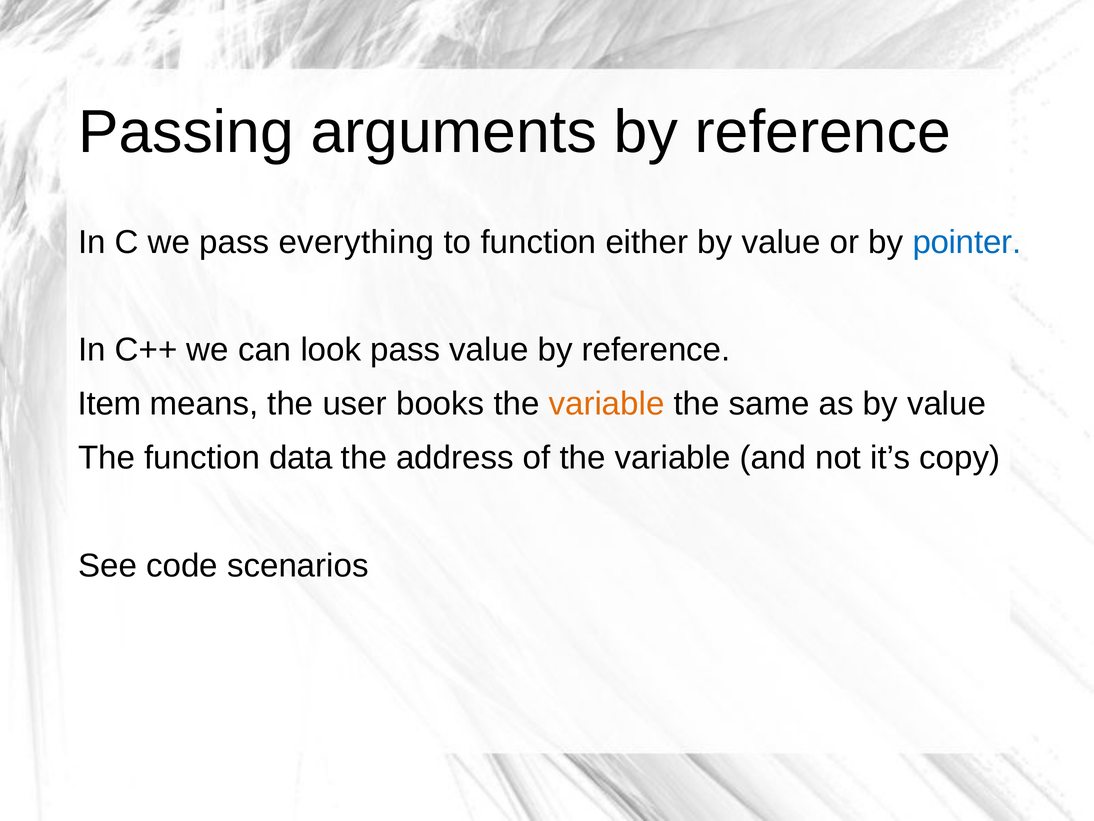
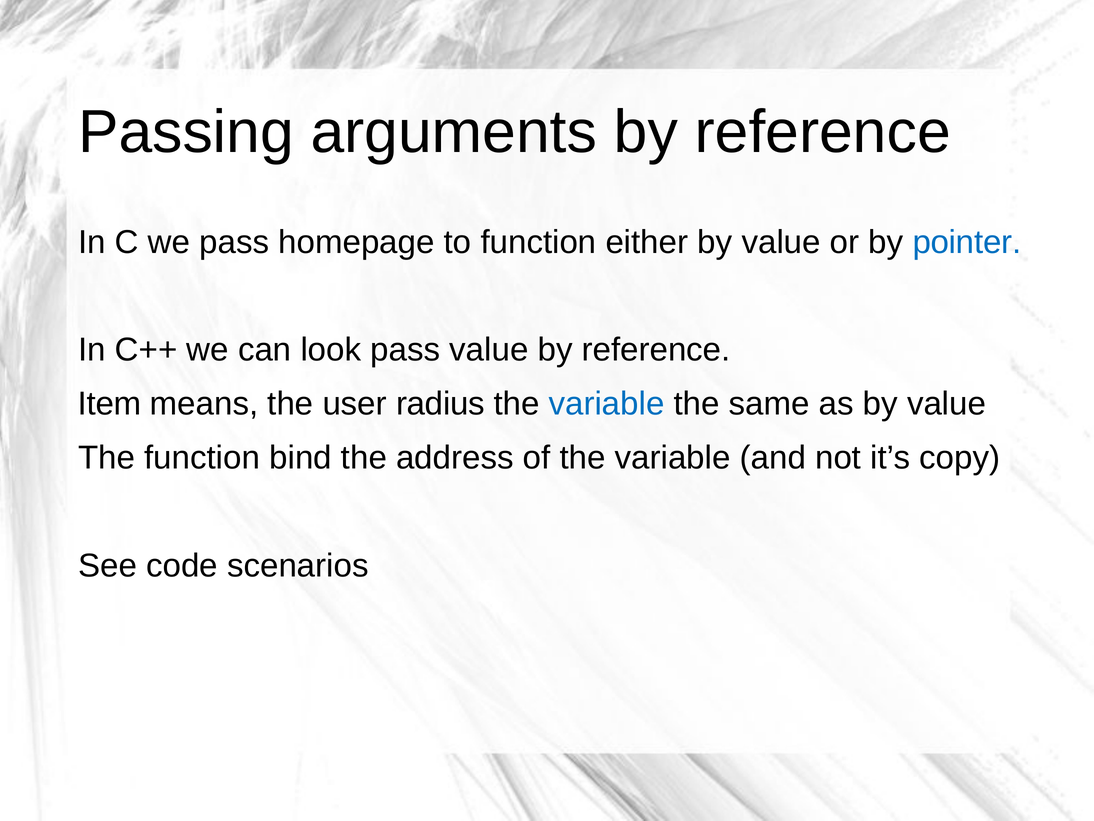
everything: everything -> homepage (357, 242)
books: books -> radius (440, 404)
variable colour: orange -> blue (607, 404)
data: data -> bind (301, 458)
